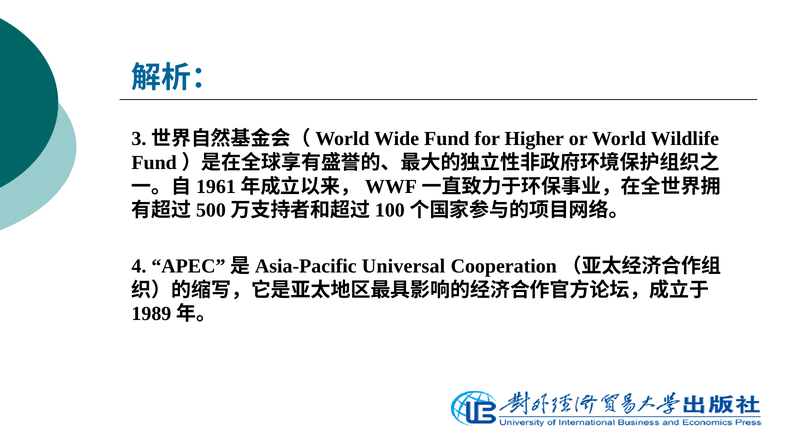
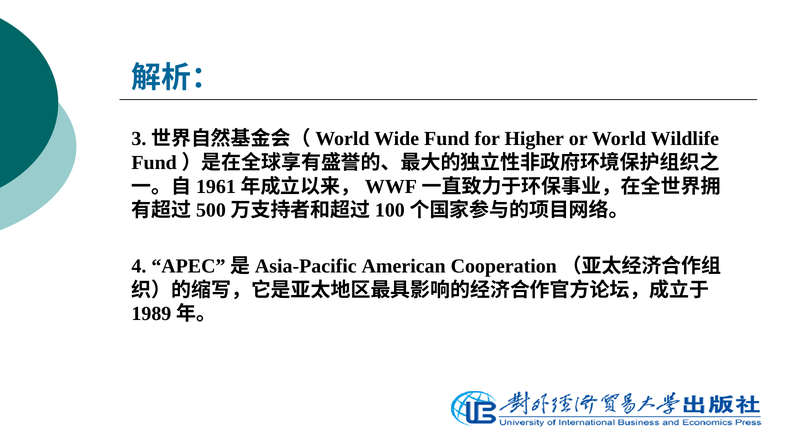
Universal: Universal -> American (404, 266)
